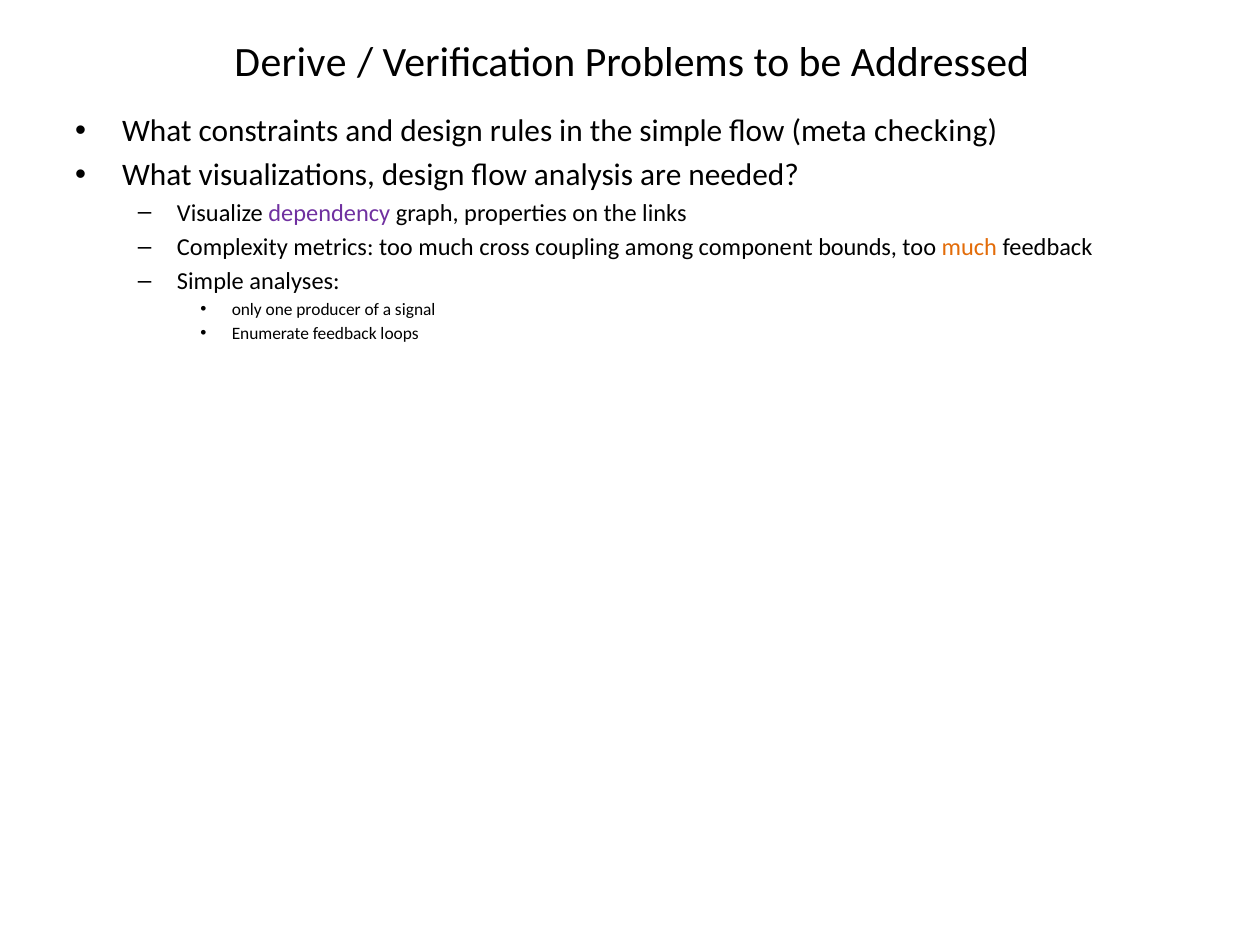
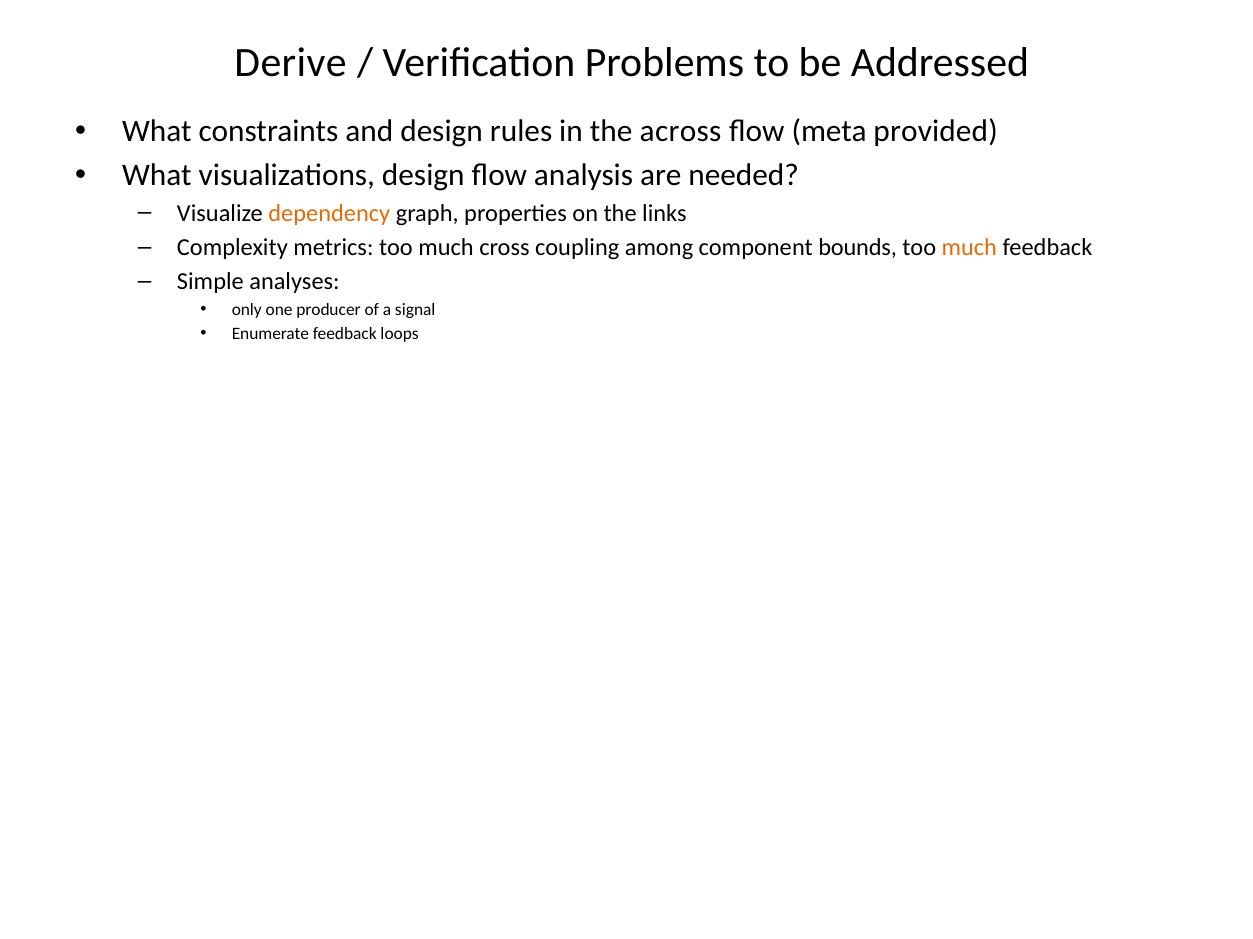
the simple: simple -> across (681, 132)
checking: checking -> provided (936, 132)
dependency colour: purple -> orange (329, 213)
